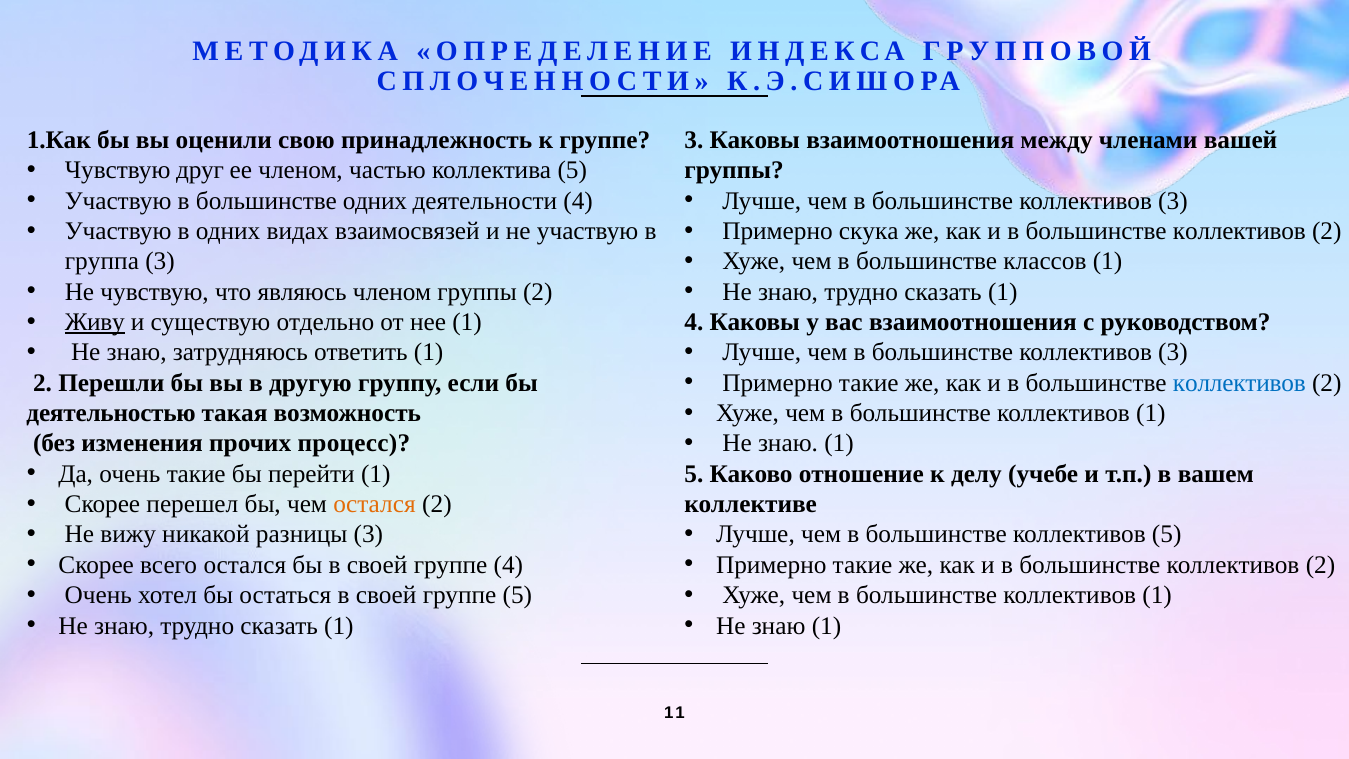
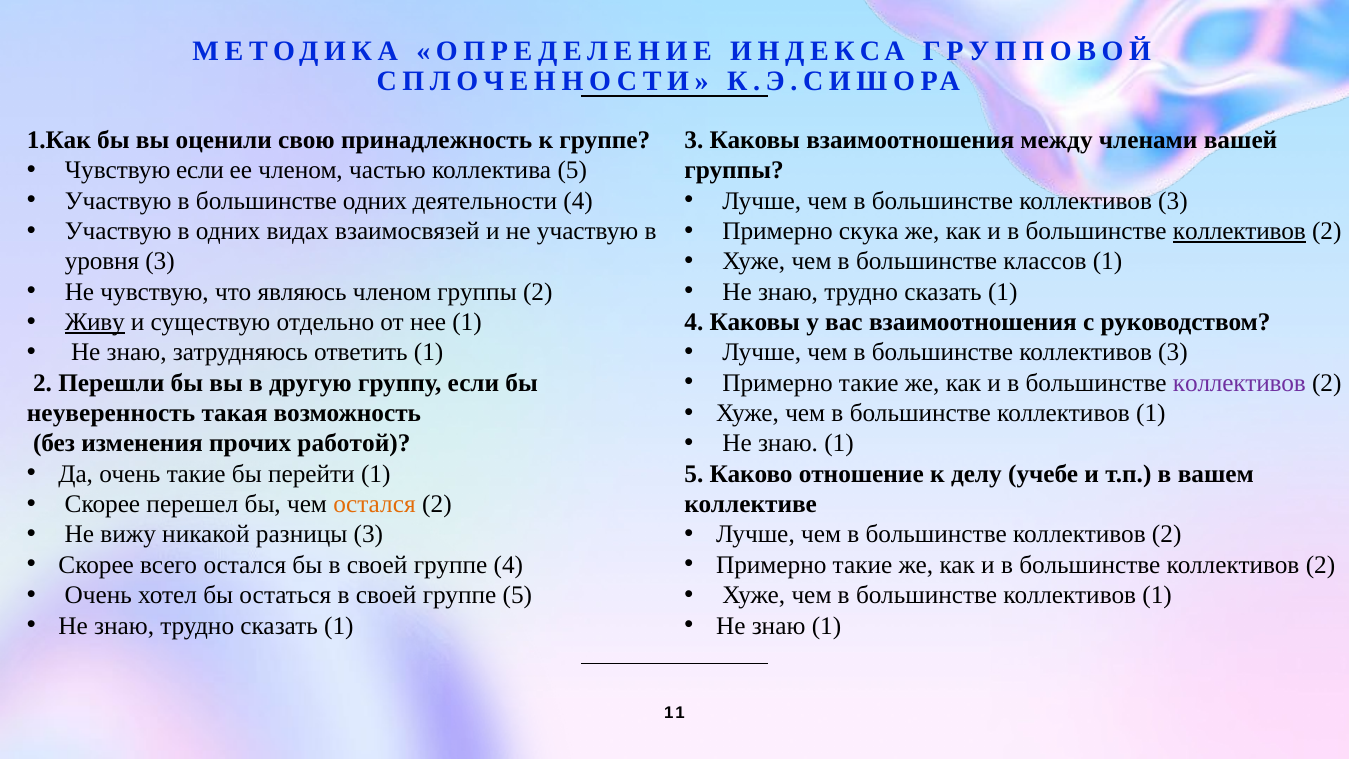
Чувствую друг: друг -> если (200, 170)
коллективов underline: none -> present (1239, 231)
группа: группа -> уровня (102, 261)
коллективов colour: blue -> purple (1239, 383)
деятельностью: деятельностью -> неуверенность (111, 413)
процесс: процесс -> работой (354, 443)
5: 5 -> 2 (1167, 534)
